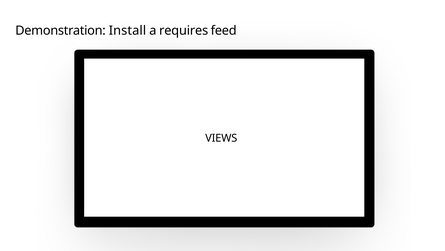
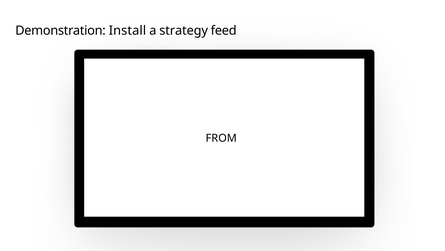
requires: requires -> strategy (184, 30)
VIEWS: VIEWS -> FROM (221, 138)
